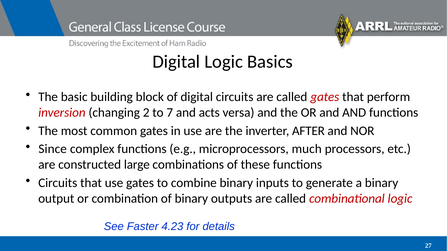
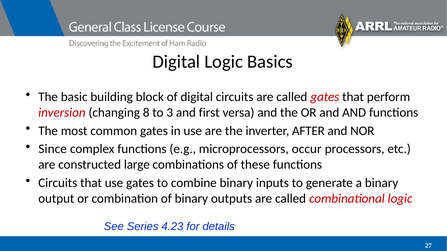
2: 2 -> 8 (146, 113)
7: 7 -> 3 (170, 113)
acts: acts -> first (209, 113)
much: much -> occur (307, 149)
Faster: Faster -> Series (143, 227)
